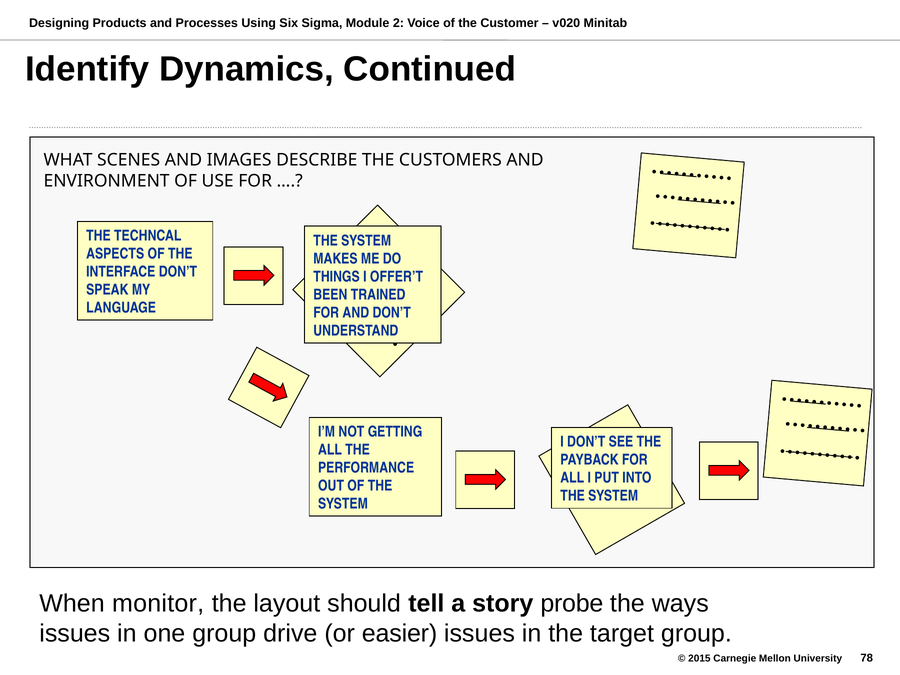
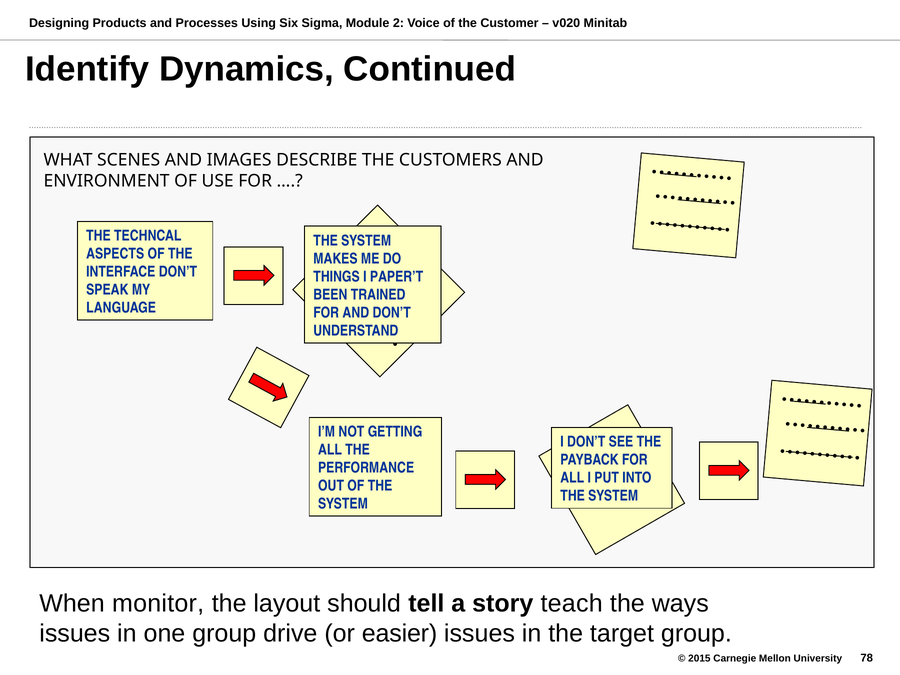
OFFER’T: OFFER’T -> PAPER’T (397, 277)
probe: probe -> teach (572, 603)
